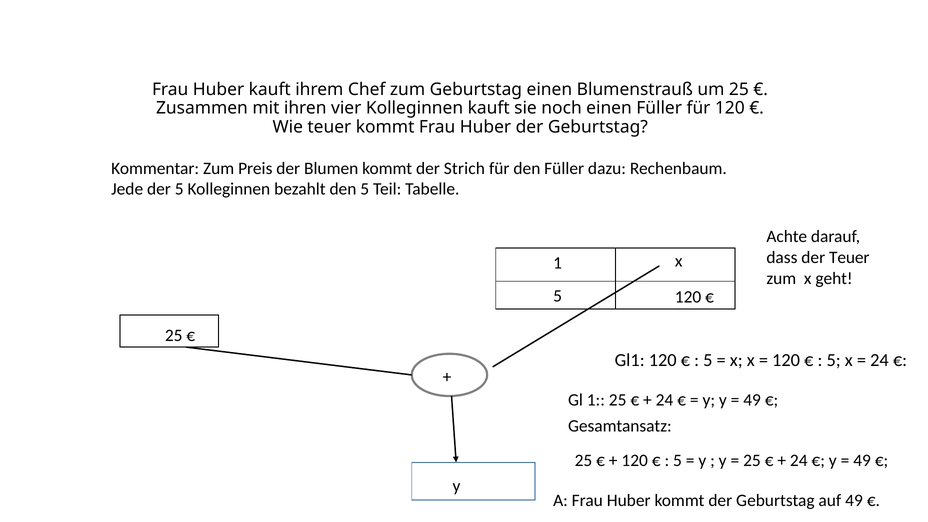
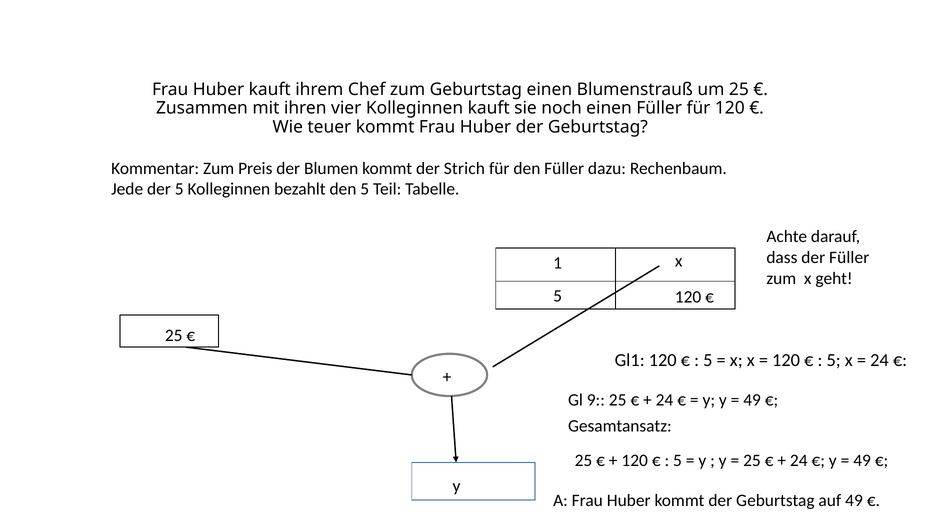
der Teuer: Teuer -> Füller (849, 258)
Gl 1: 1 -> 9 (596, 400)
